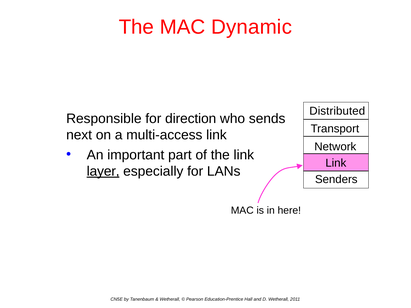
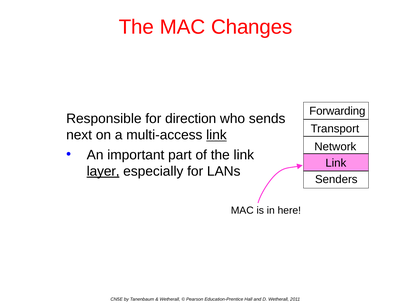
Dynamic: Dynamic -> Changes (252, 27)
Distributed: Distributed -> Forwarding (337, 111)
link underline: none -> present (216, 135)
